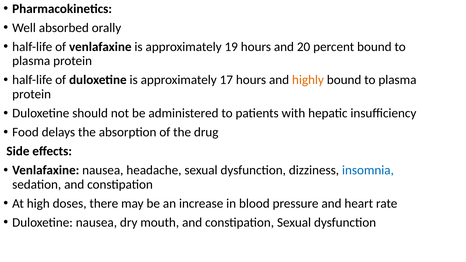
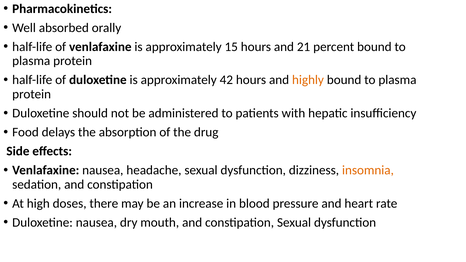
19: 19 -> 15 (231, 47)
20: 20 -> 21 (304, 47)
17: 17 -> 42 (226, 80)
insomnia colour: blue -> orange (368, 170)
